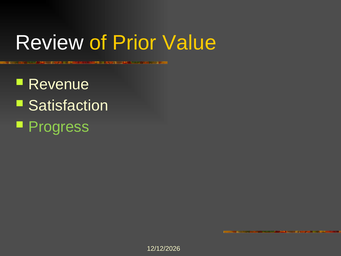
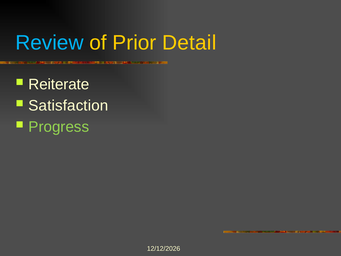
Review colour: white -> light blue (49, 43)
Value: Value -> Detail (189, 43)
Revenue: Revenue -> Reiterate (59, 84)
